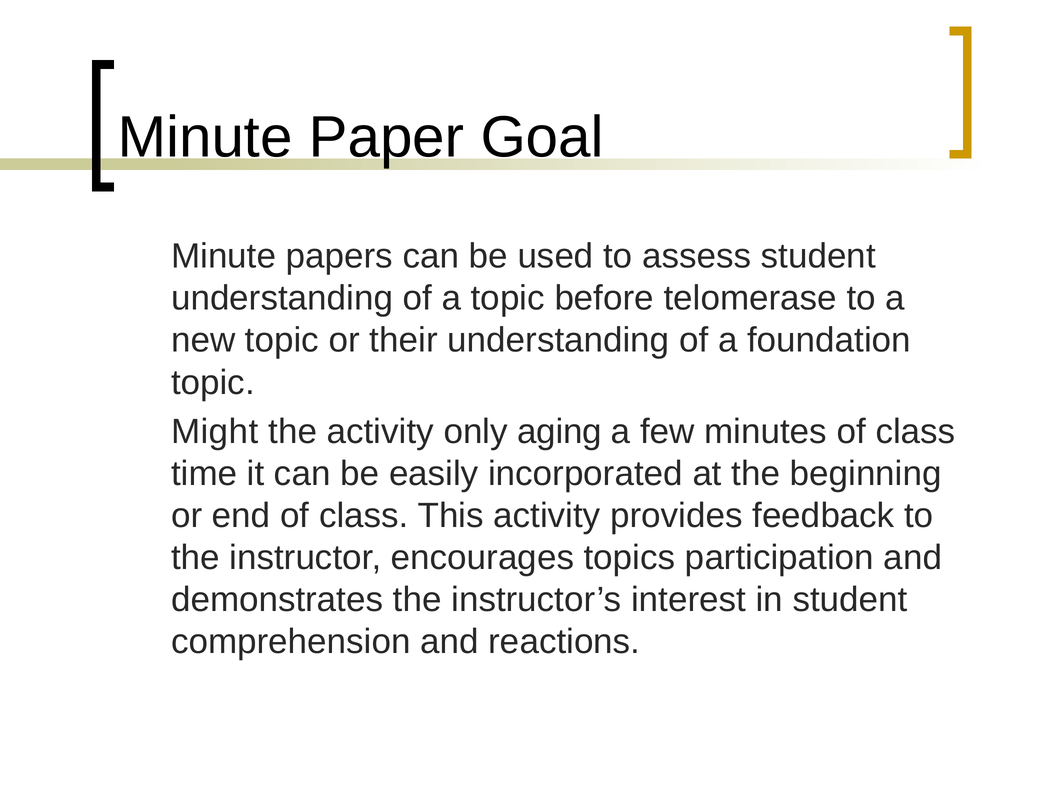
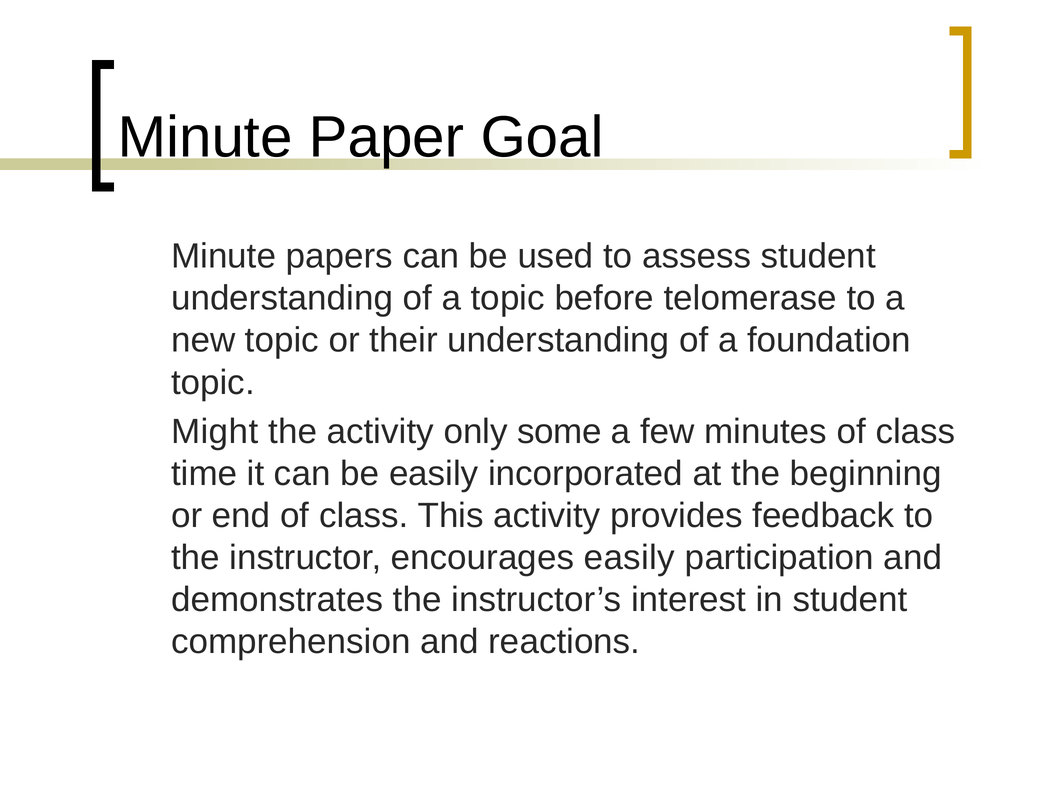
aging: aging -> some (559, 432)
encourages topics: topics -> easily (629, 558)
